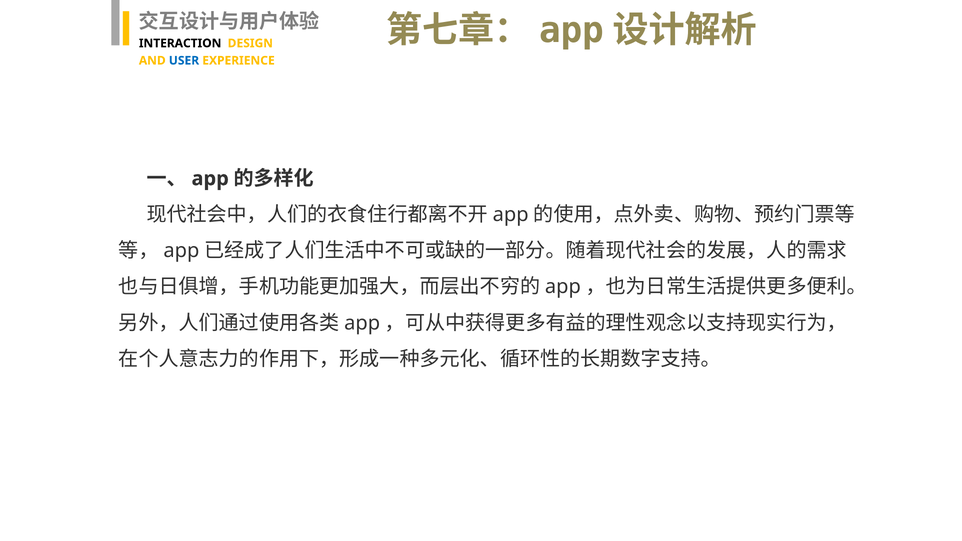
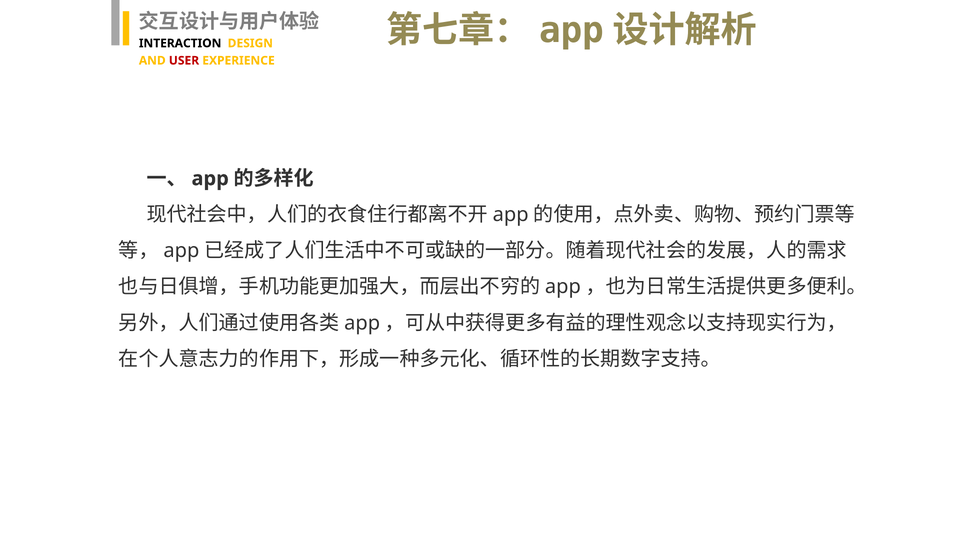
USER colour: blue -> red (184, 61)
